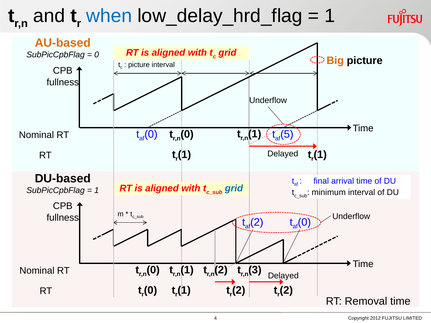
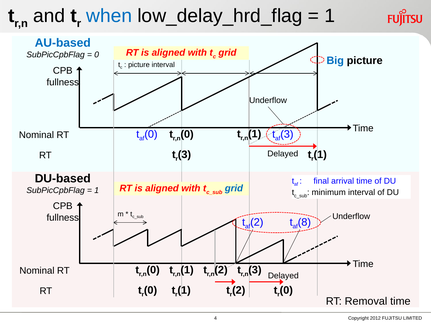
AU-based colour: orange -> blue (63, 43)
Big colour: orange -> blue (335, 61)
5: 5 -> 3 (287, 134)
1: 1 -> 3 (184, 155)
0: 0 -> 8 (304, 223)
2: 2 -> 0 (286, 290)
